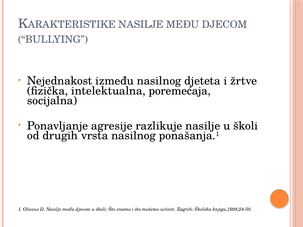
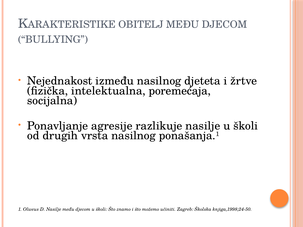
NASILJE: NASILJE -> OBITELJ (141, 24)
